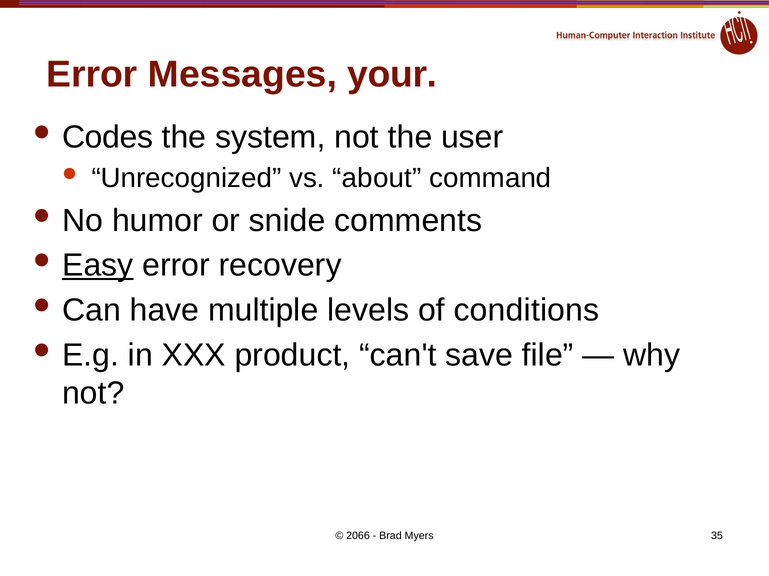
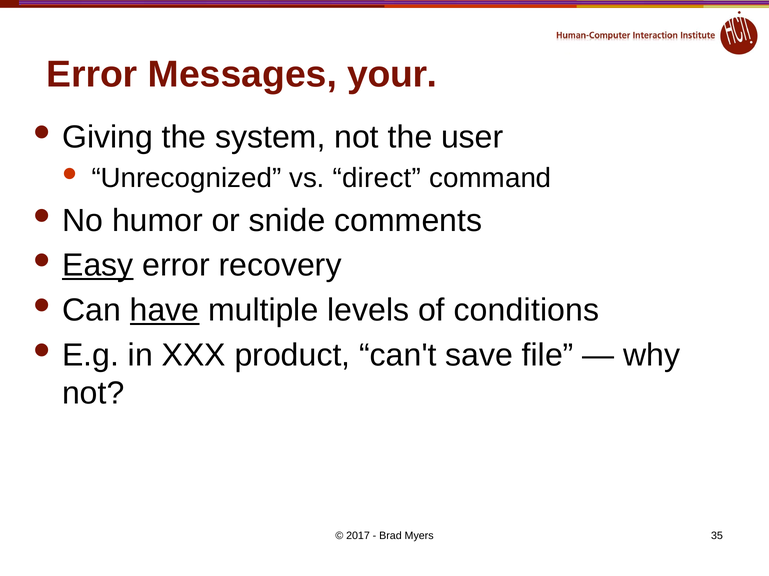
Codes: Codes -> Giving (108, 137)
about: about -> direct (377, 178)
have underline: none -> present (165, 311)
2066: 2066 -> 2017 (358, 536)
